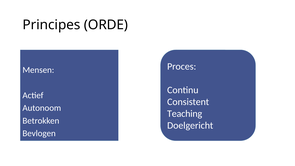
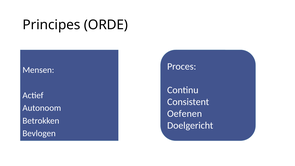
Teaching: Teaching -> Oefenen (185, 114)
